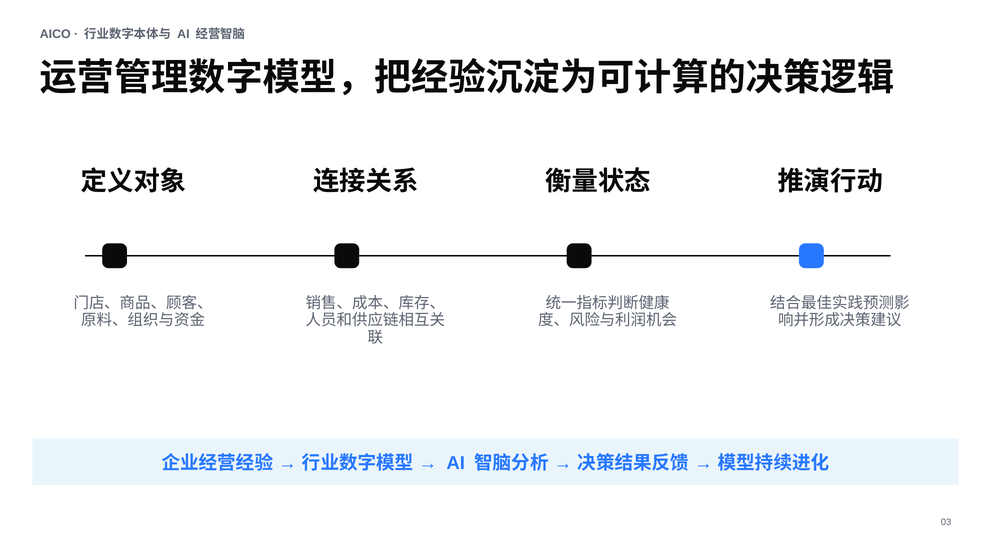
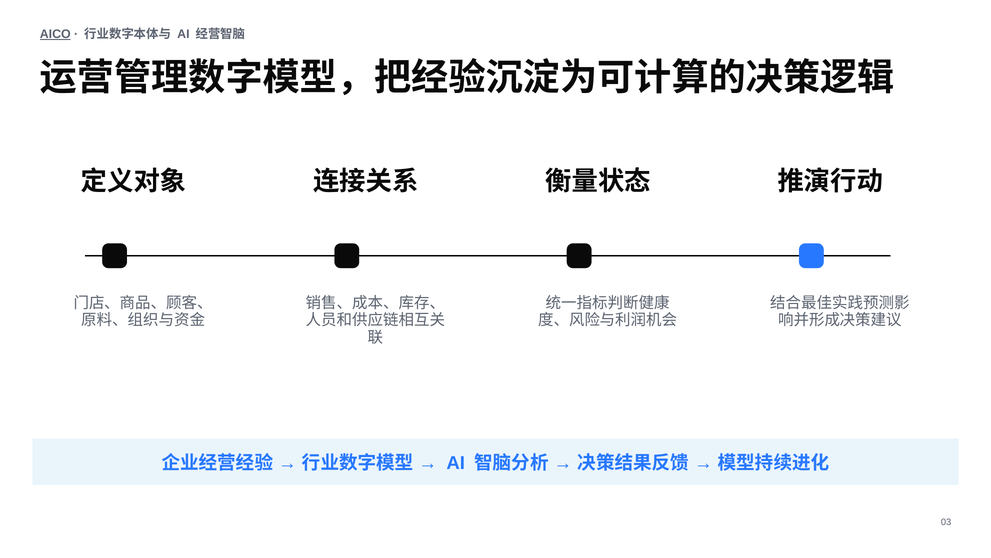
AICO underline: none -> present (55, 34)
